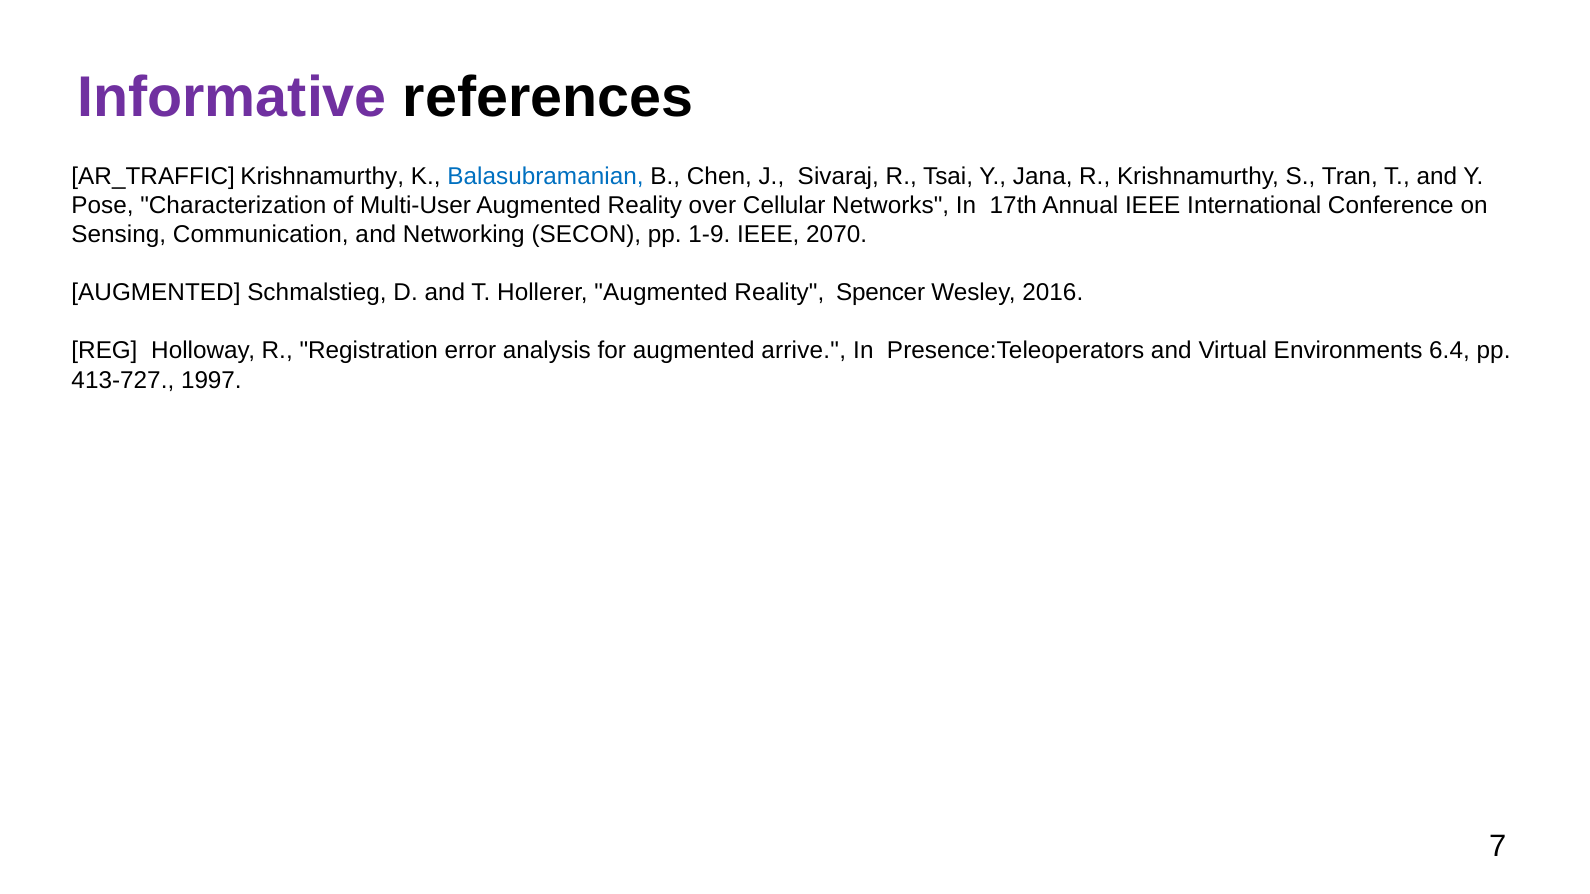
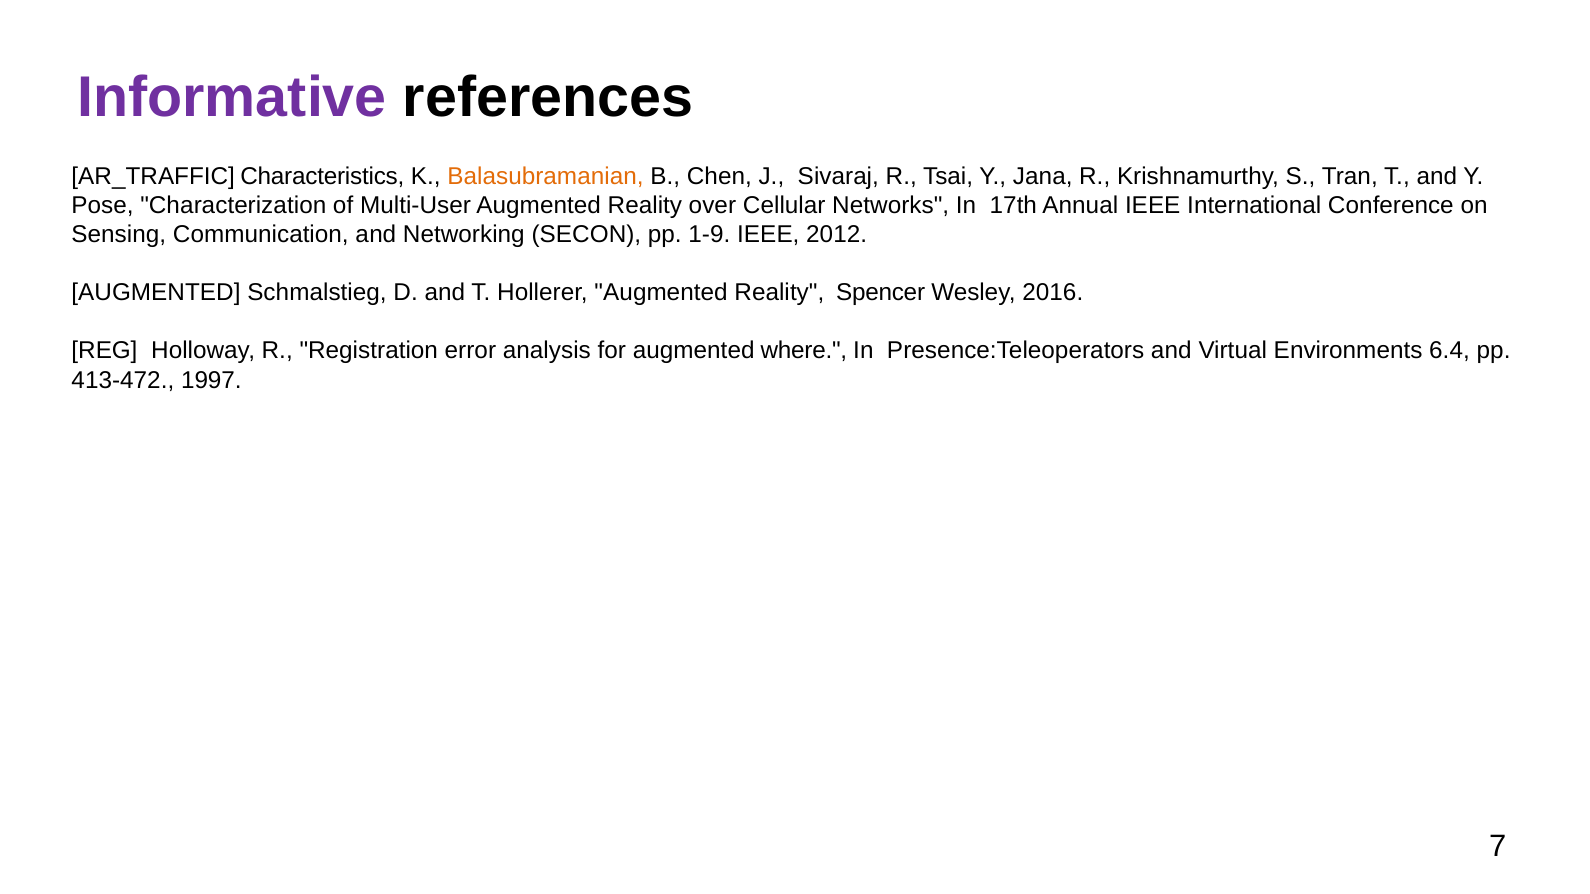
AR_TRAFFIC Krishnamurthy: Krishnamurthy -> Characteristics (322, 176)
Balasubramanian colour: blue -> orange (545, 176)
2070: 2070 -> 2012 (837, 234)
arrive: arrive -> where (804, 351)
413-727: 413-727 -> 413-472 (123, 380)
